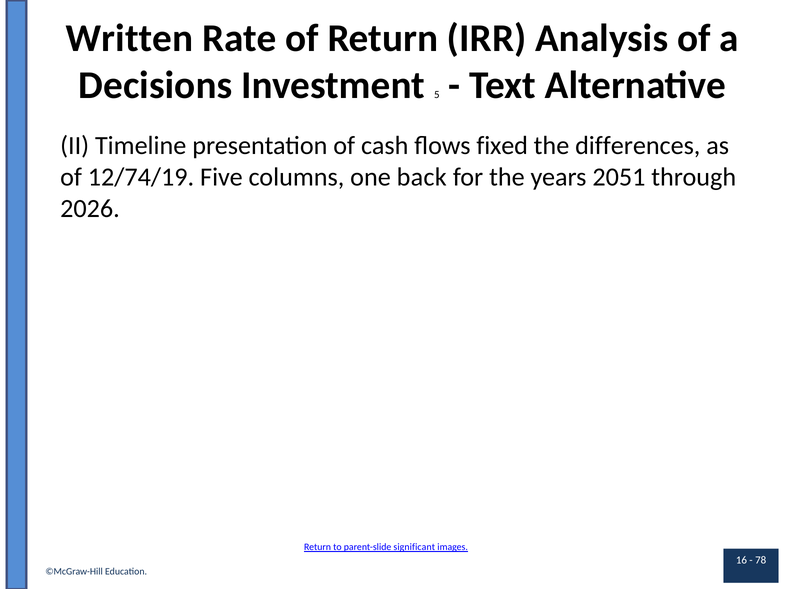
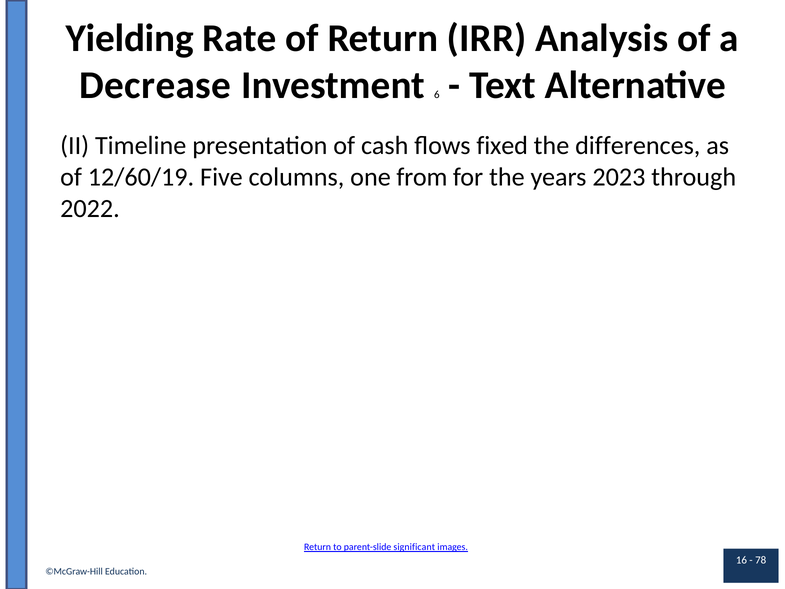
Written: Written -> Yielding (130, 38)
Decisions: Decisions -> Decrease (155, 85)
5: 5 -> 6 (437, 94)
12/74/19: 12/74/19 -> 12/60/19 (141, 177)
back: back -> from (422, 177)
2051: 2051 -> 2023 (619, 177)
2026: 2026 -> 2022 (90, 209)
